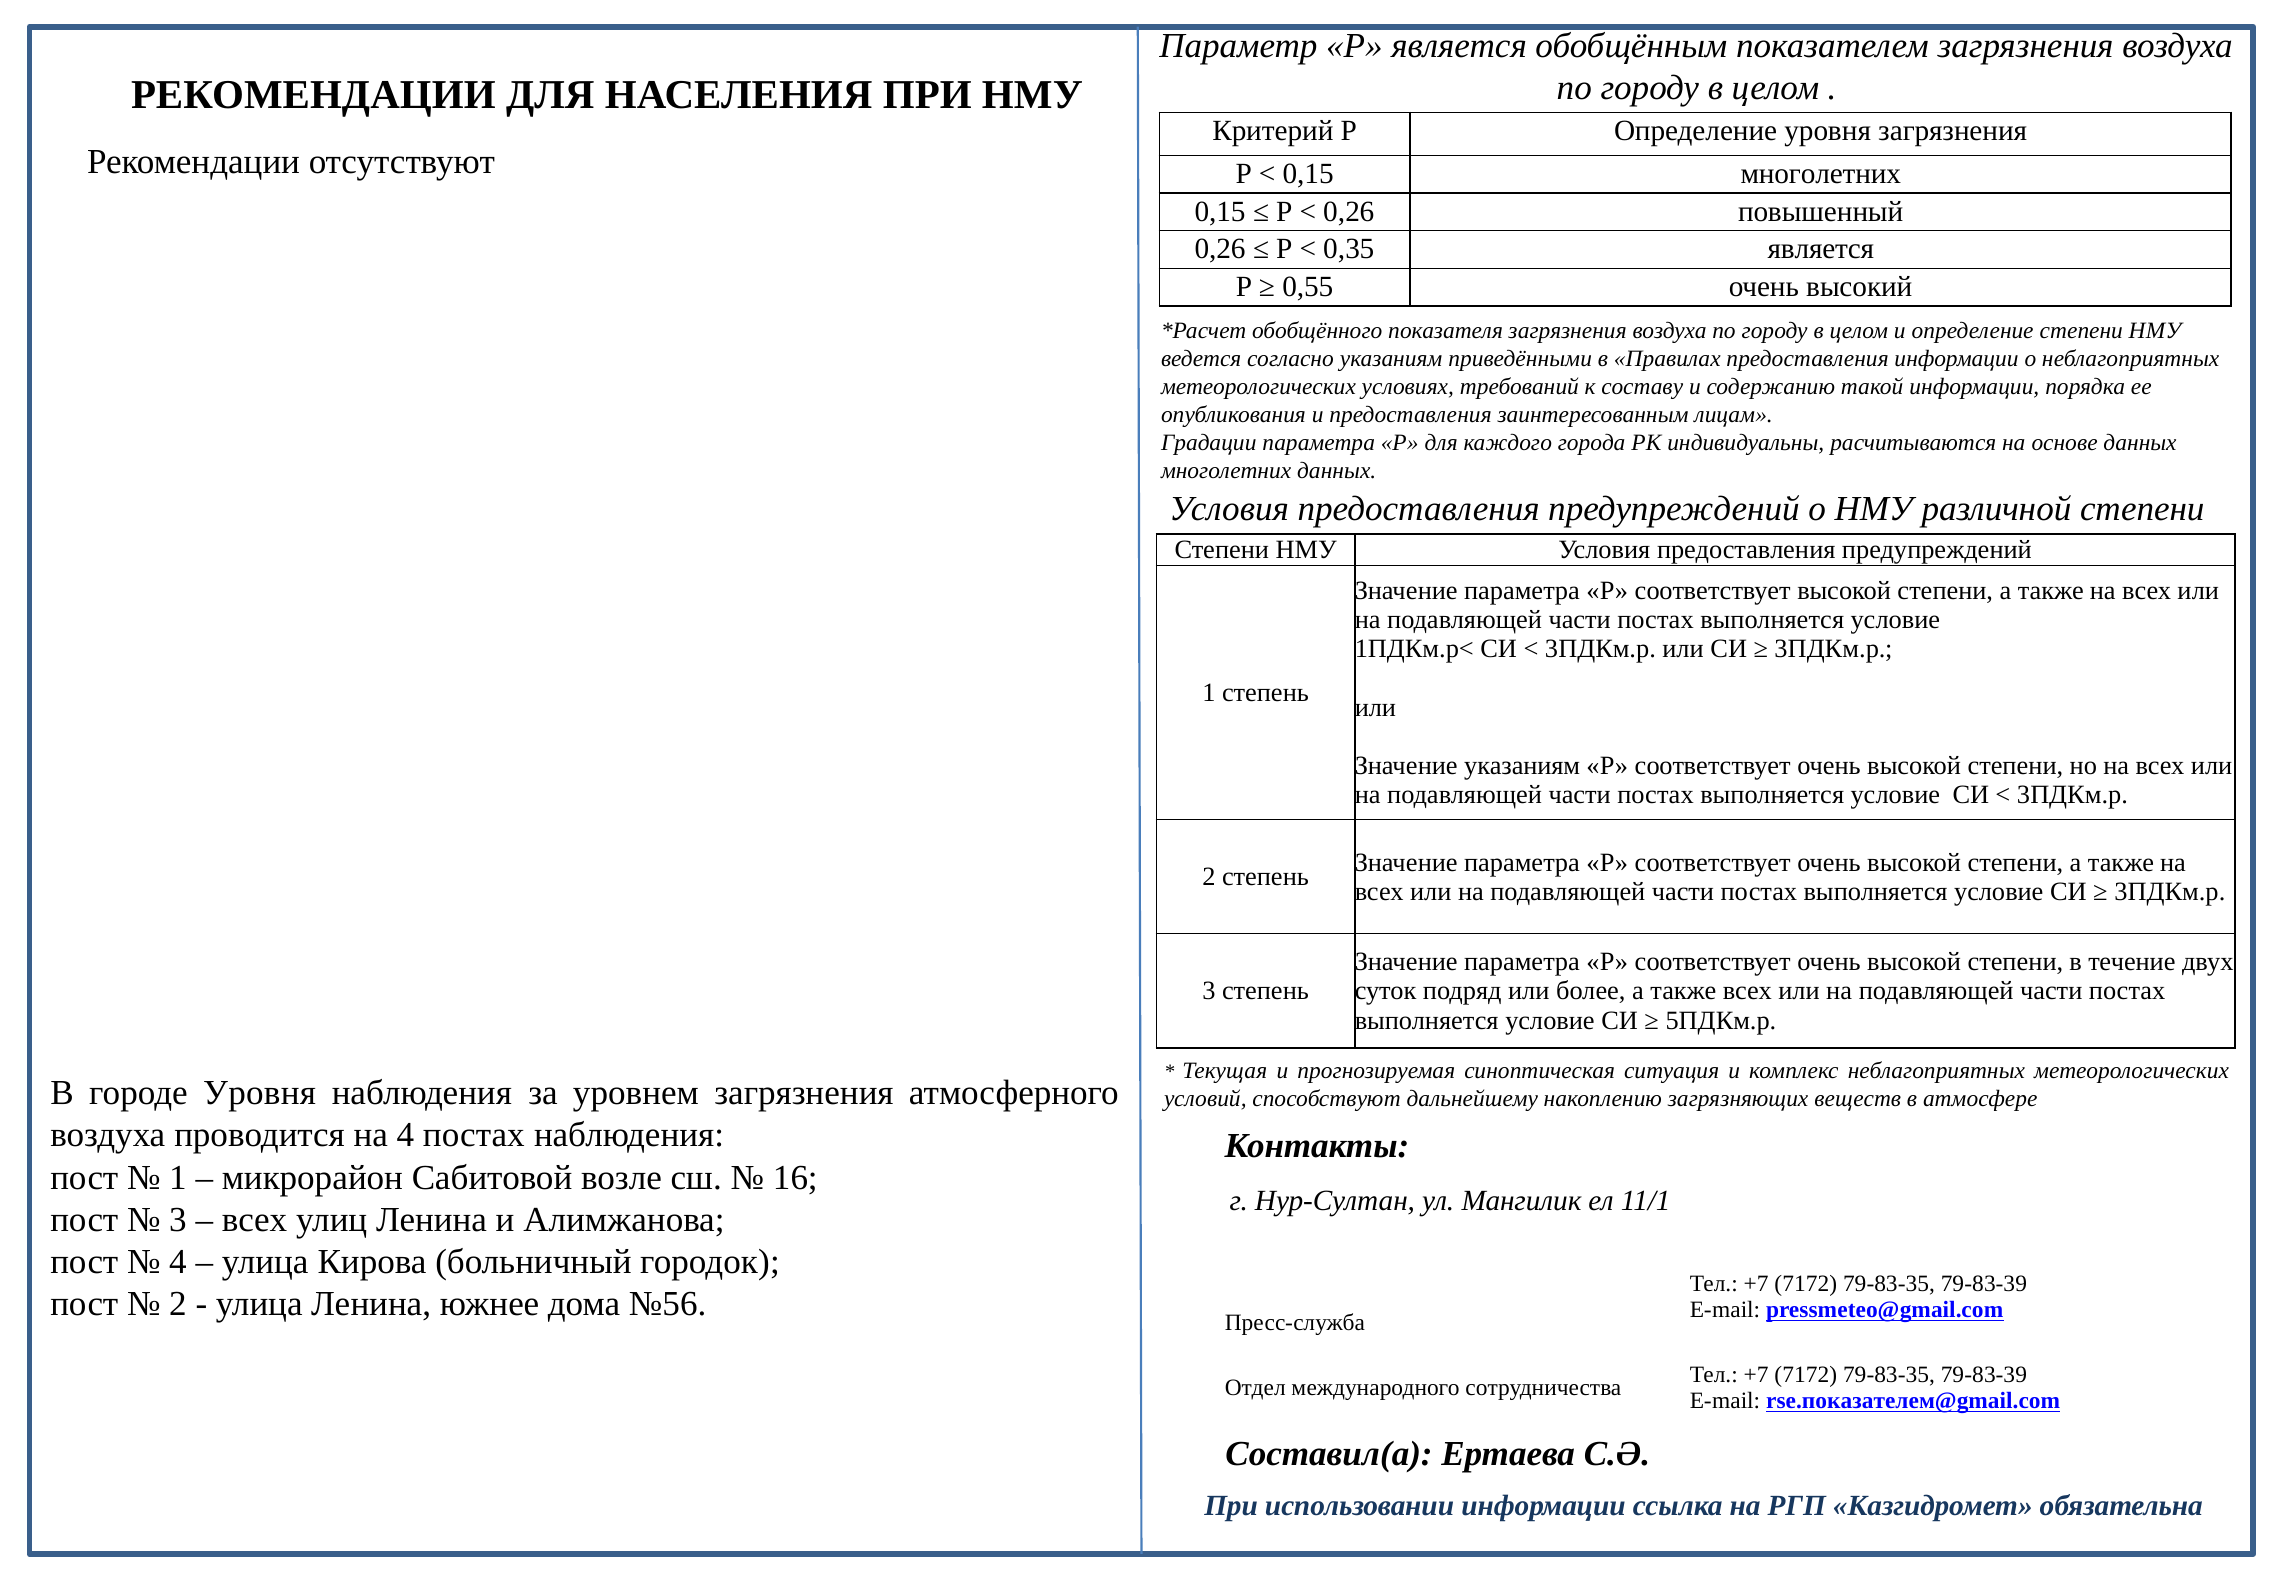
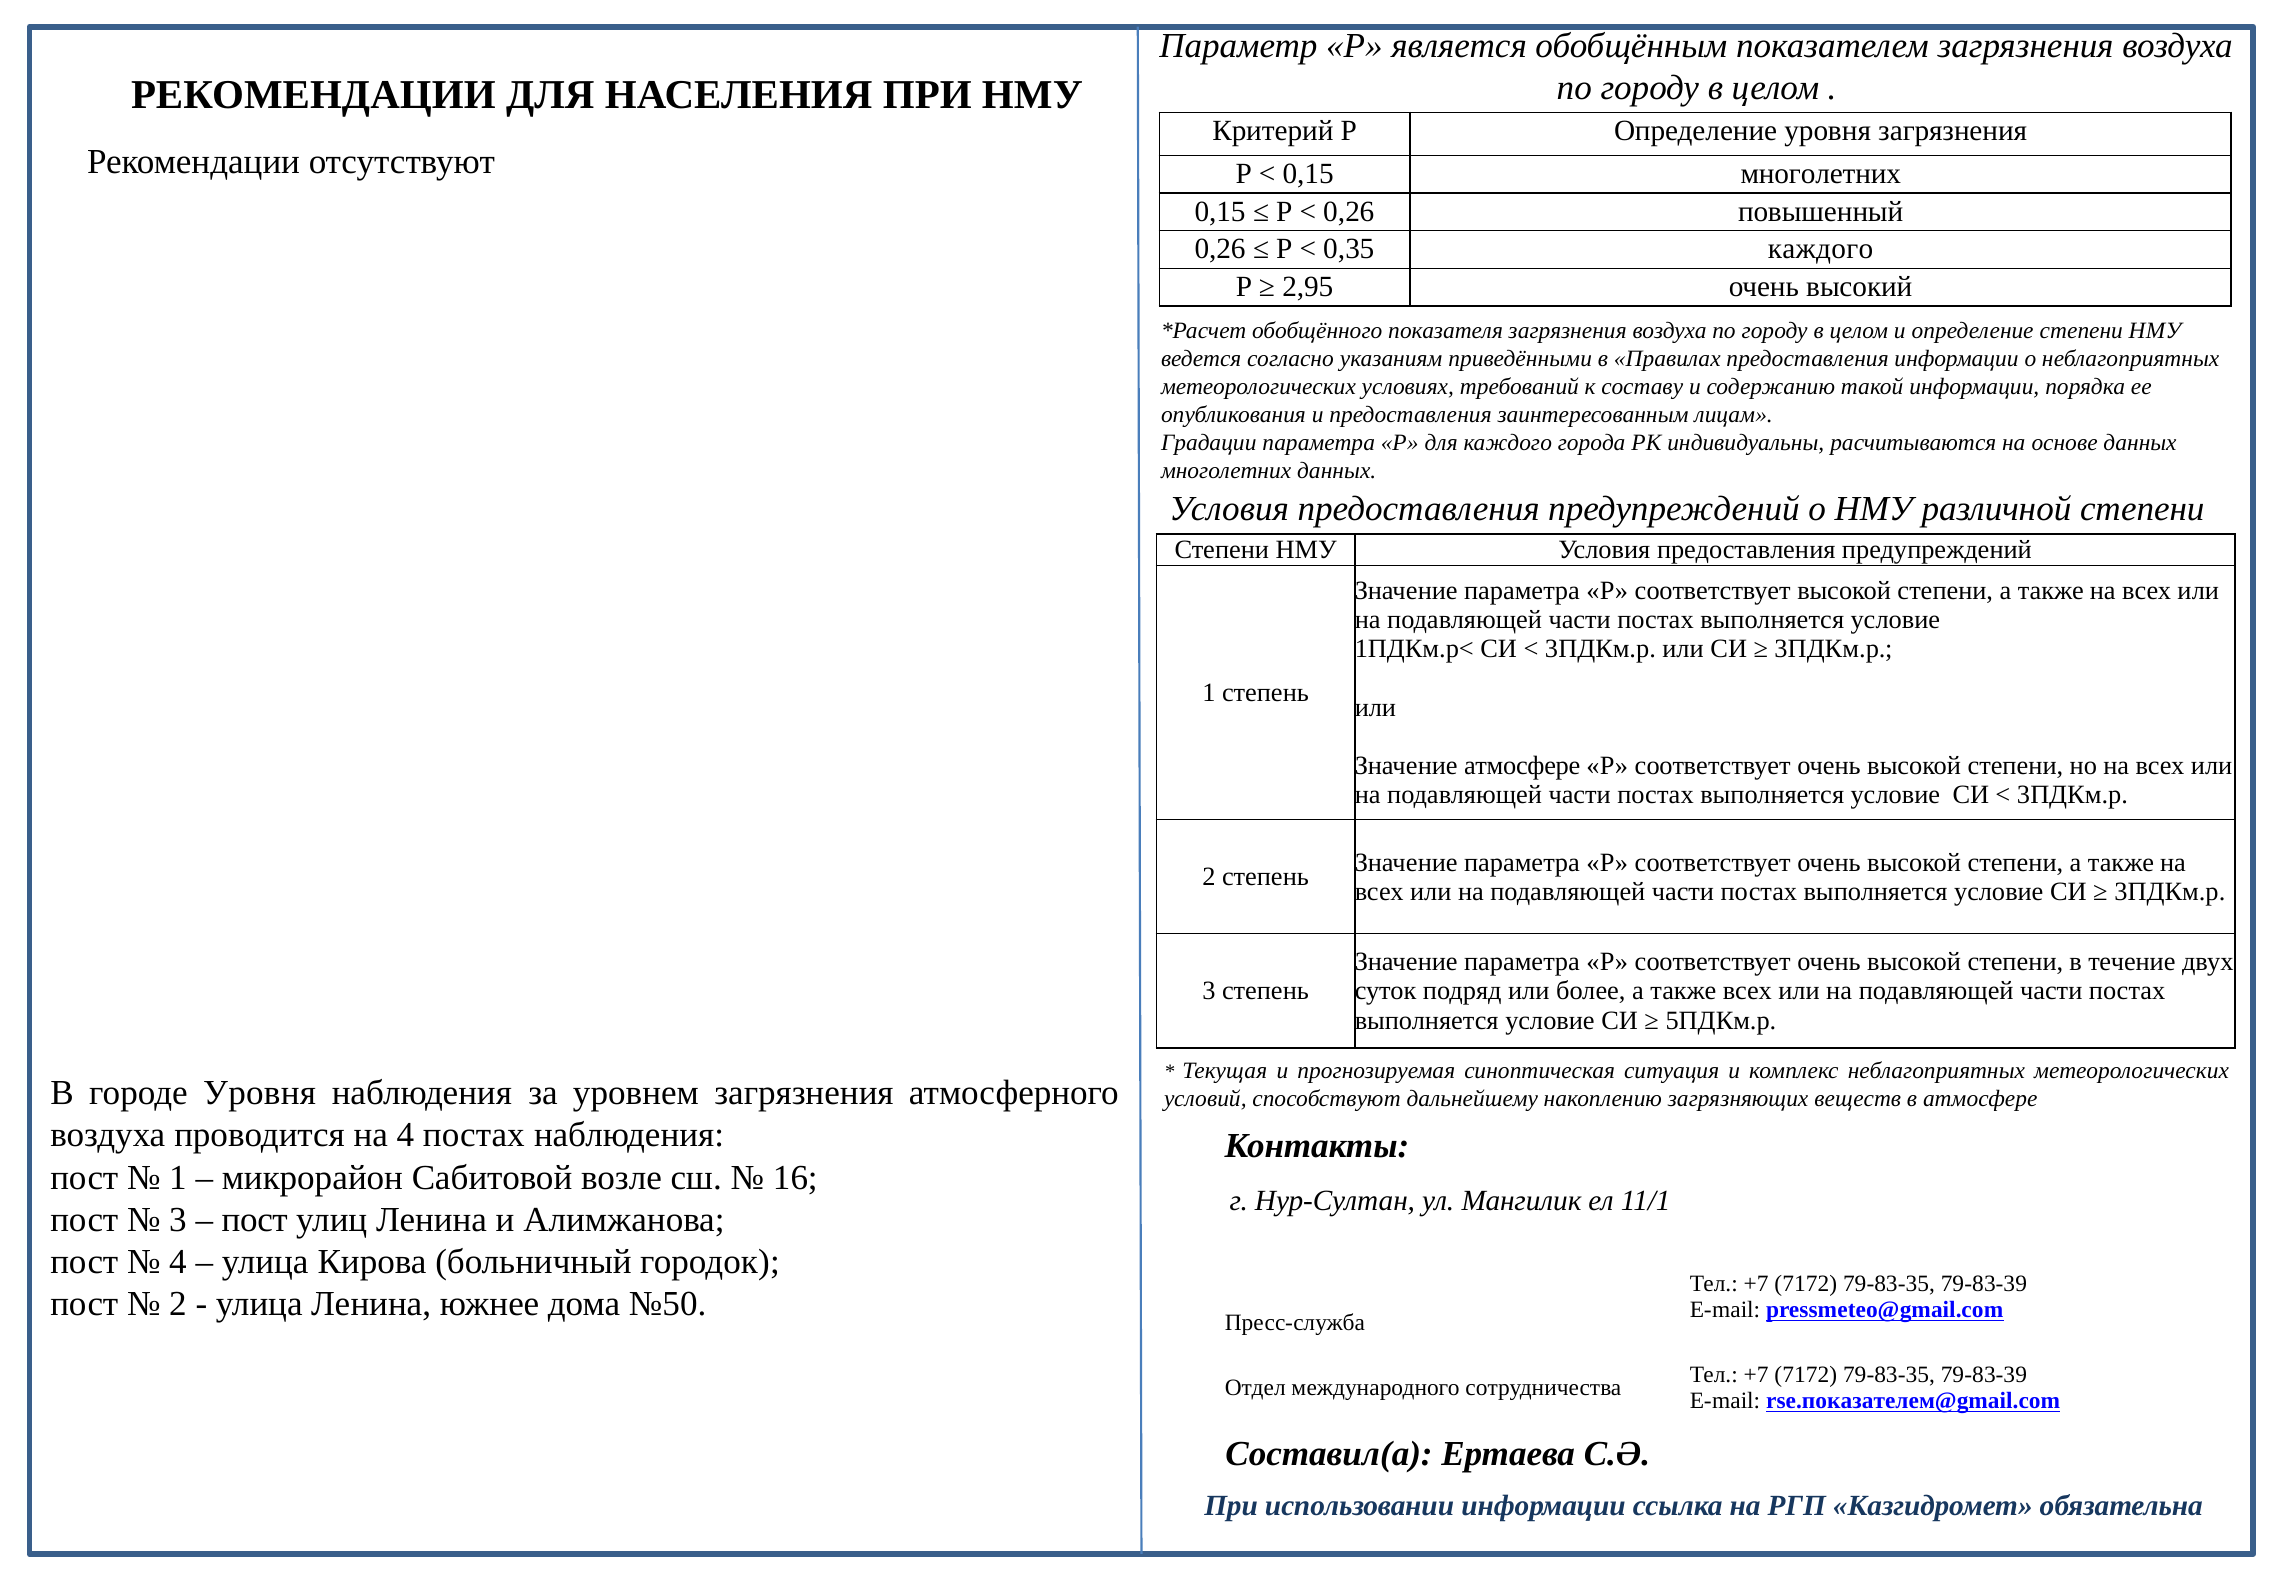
0,35 является: является -> каждого (1821, 249)
0,55: 0,55 -> 2,95 (1308, 287)
Значение указаниям: указаниям -> атмосфере (1522, 766)
всех: всех -> пост (255, 1219)
№56: №56 -> №50 (668, 1304)
